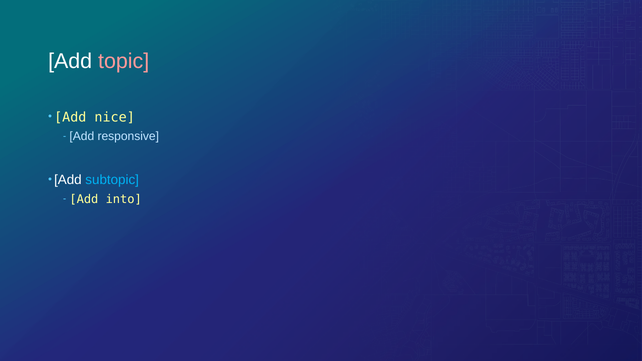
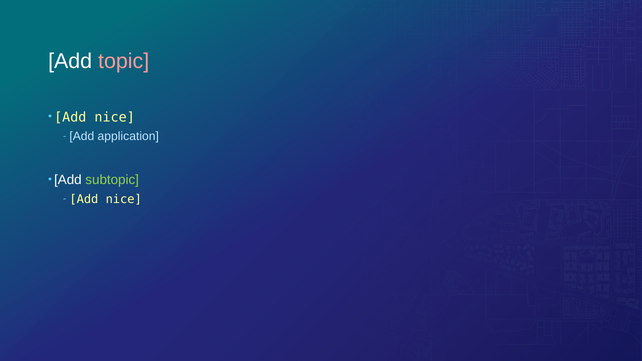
responsive: responsive -> application (128, 136)
subtopic colour: light blue -> light green (112, 180)
Add into: into -> nice (124, 199)
